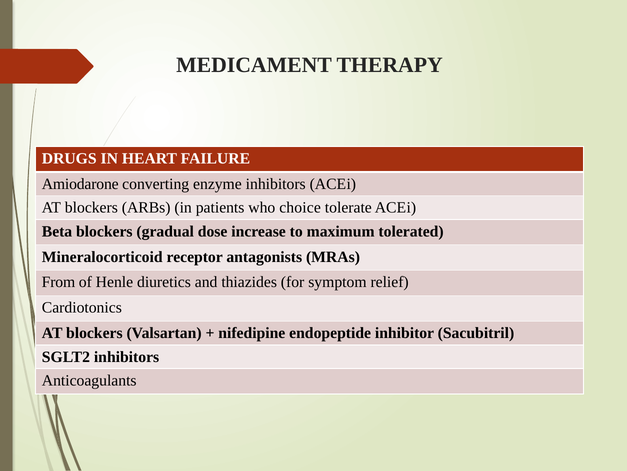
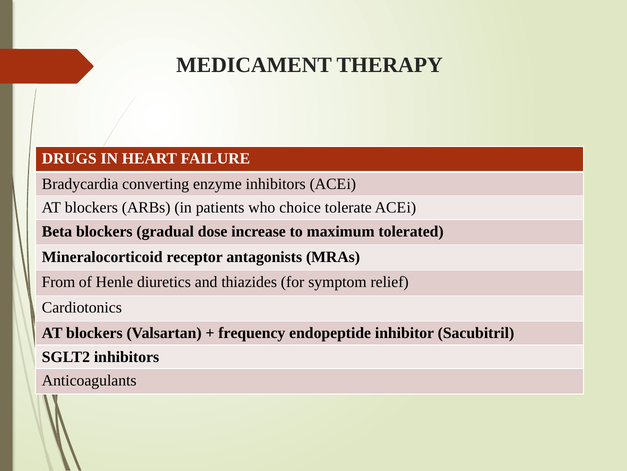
Amiodarone: Amiodarone -> Bradycardia (80, 184)
nifedipine: nifedipine -> frequency (252, 333)
